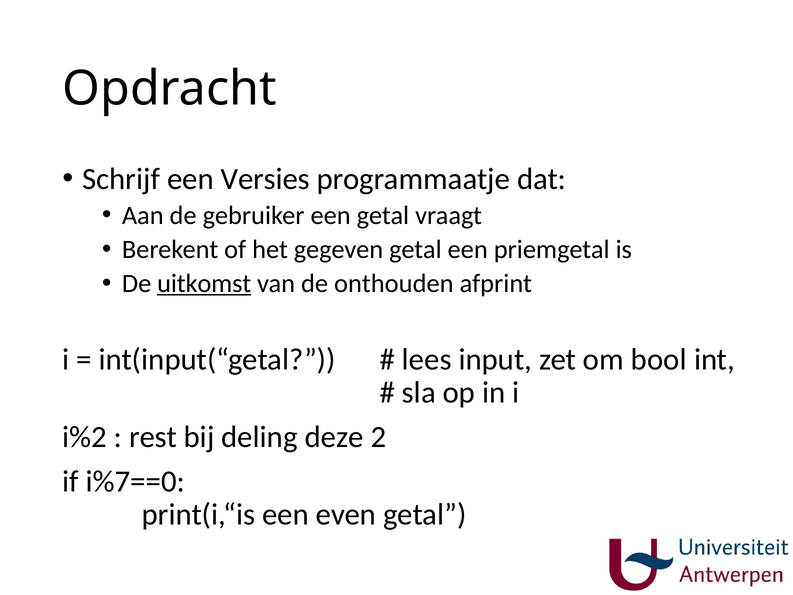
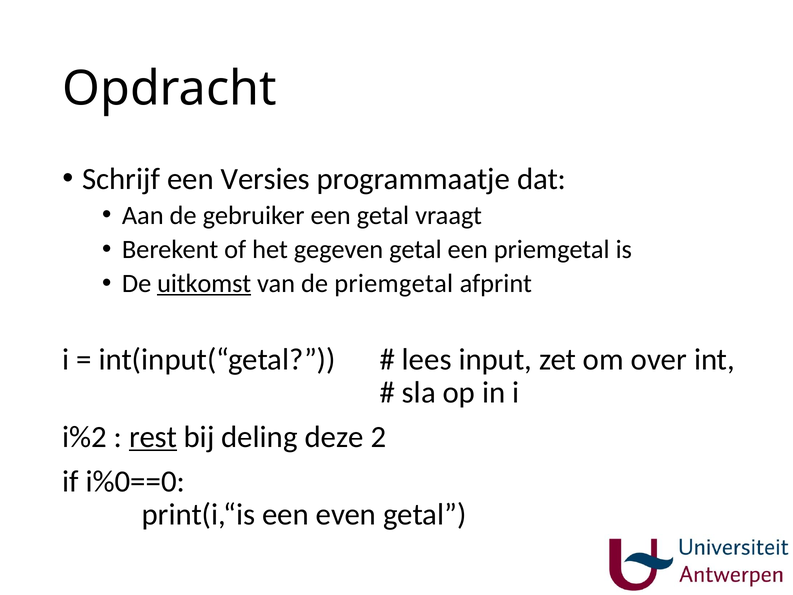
de onthouden: onthouden -> priemgetal (394, 283)
bool: bool -> over (659, 359)
rest underline: none -> present (153, 437)
i%7==0: i%7==0 -> i%0==0 (135, 481)
